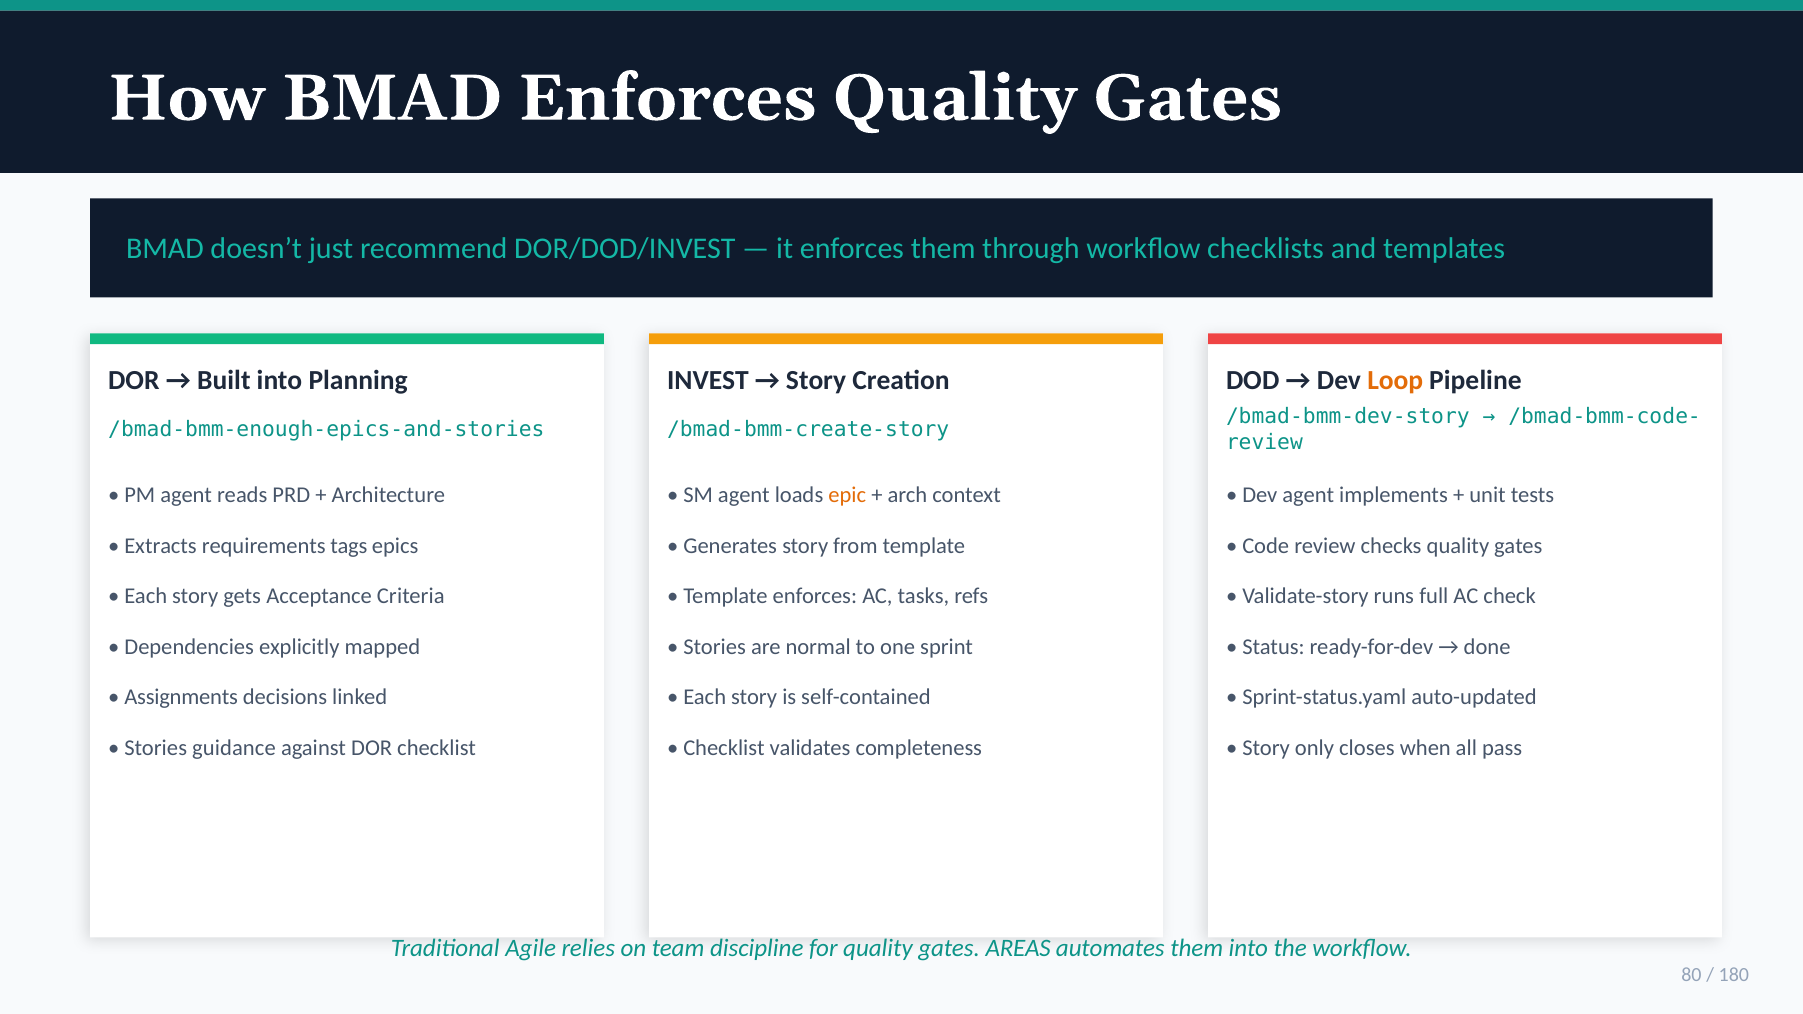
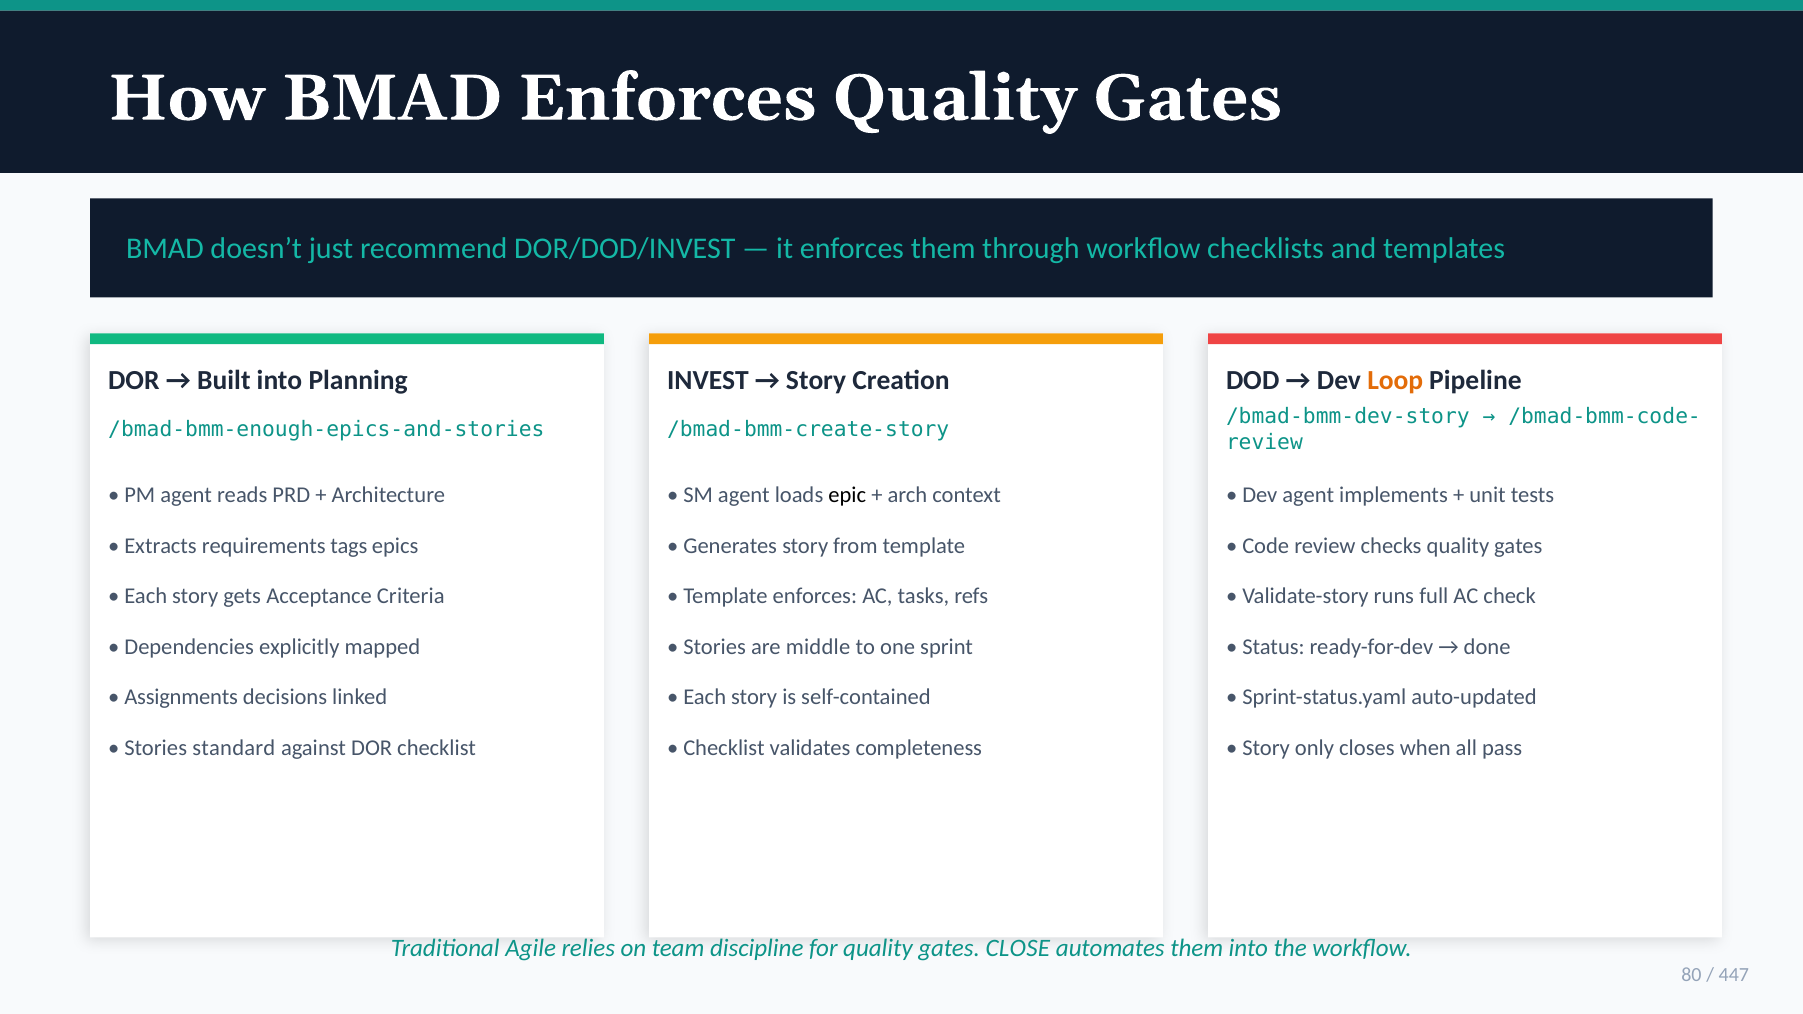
epic colour: orange -> black (847, 496)
normal: normal -> middle (818, 647)
guidance: guidance -> standard (234, 748)
AREAS: AREAS -> CLOSE (1018, 948)
180: 180 -> 447 (1734, 975)
